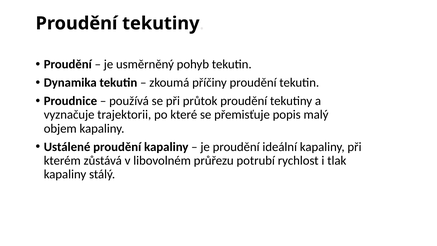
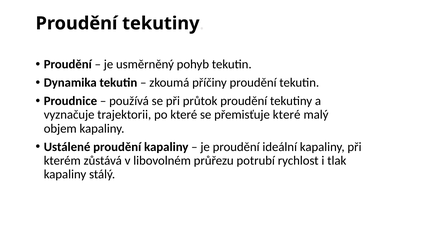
přemisťuje popis: popis -> které (287, 115)
